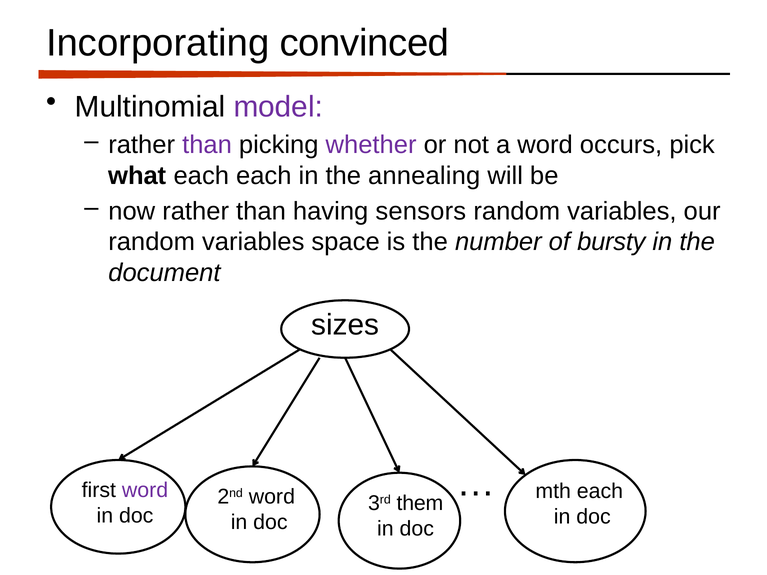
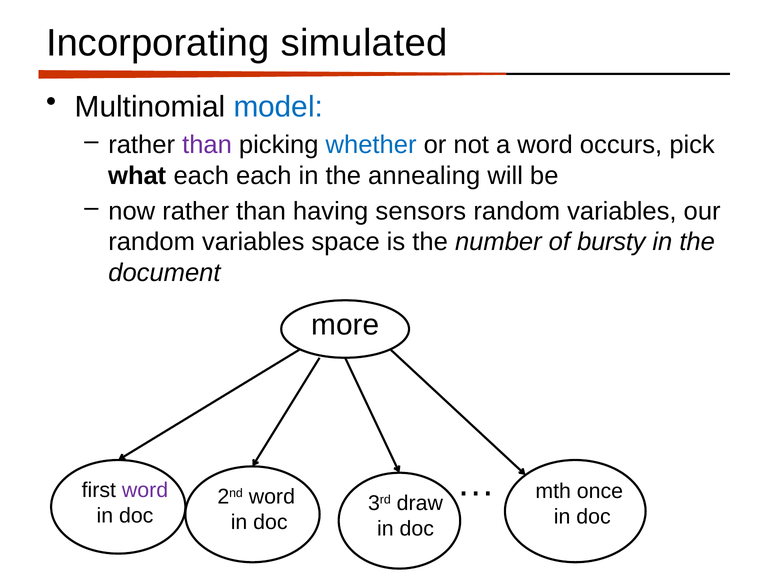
convinced: convinced -> simulated (364, 43)
model colour: purple -> blue (278, 107)
whether colour: purple -> blue (371, 145)
sizes: sizes -> more (345, 325)
mth each: each -> once (600, 491)
them: them -> draw (420, 503)
